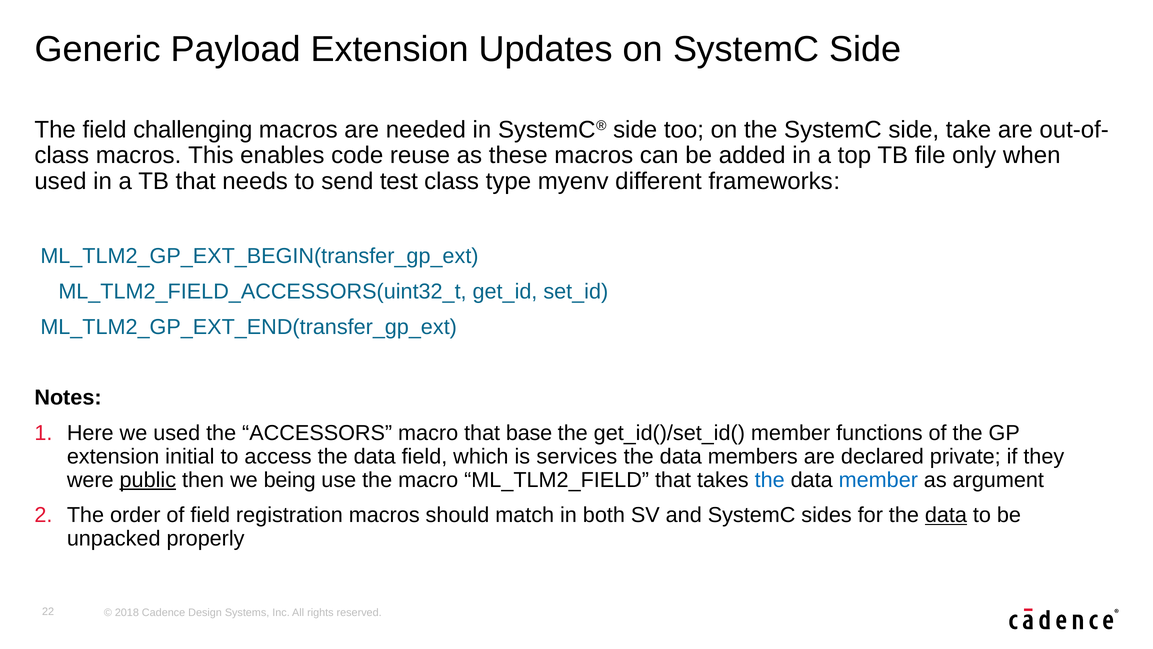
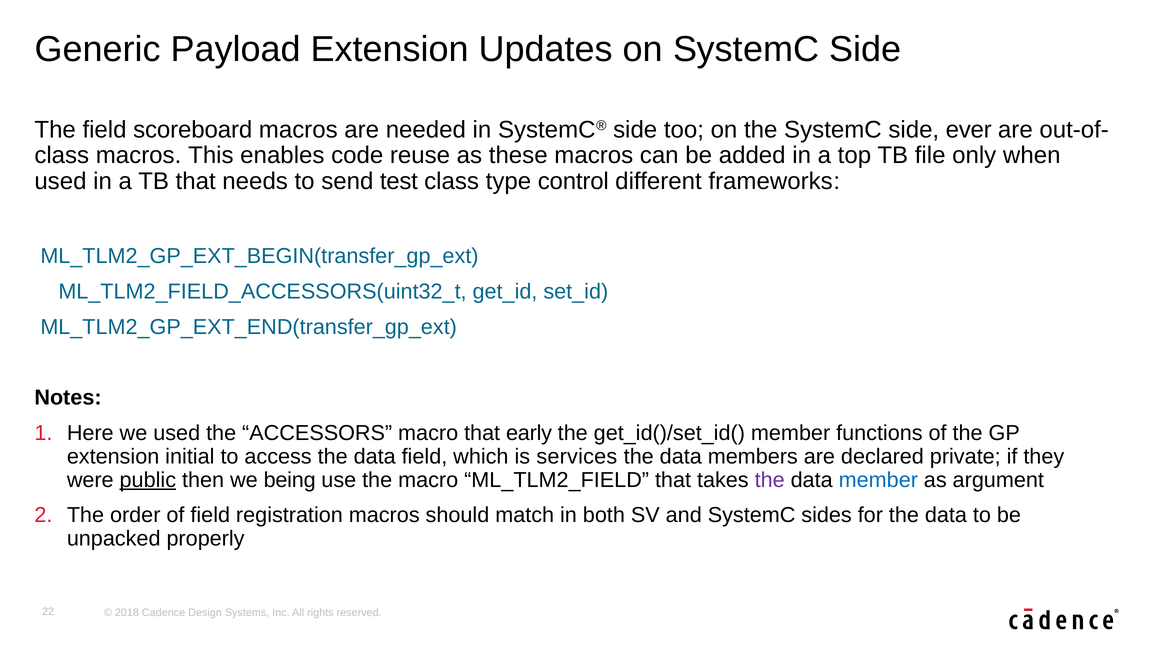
challenging: challenging -> scoreboard (193, 130)
take: take -> ever (969, 130)
myenv: myenv -> control (573, 181)
base: base -> early (529, 433)
the colour: blue -> purple (770, 480)
data underline: present -> none (946, 515)
